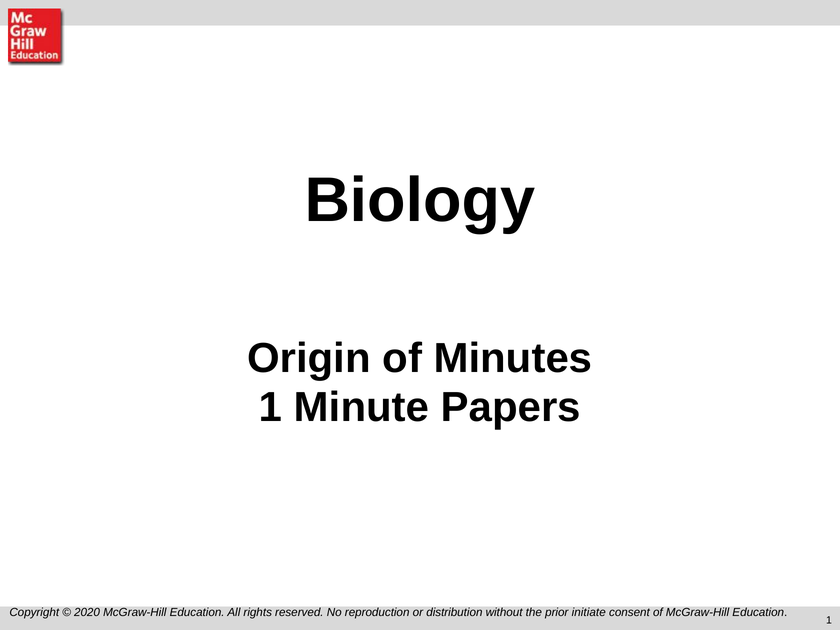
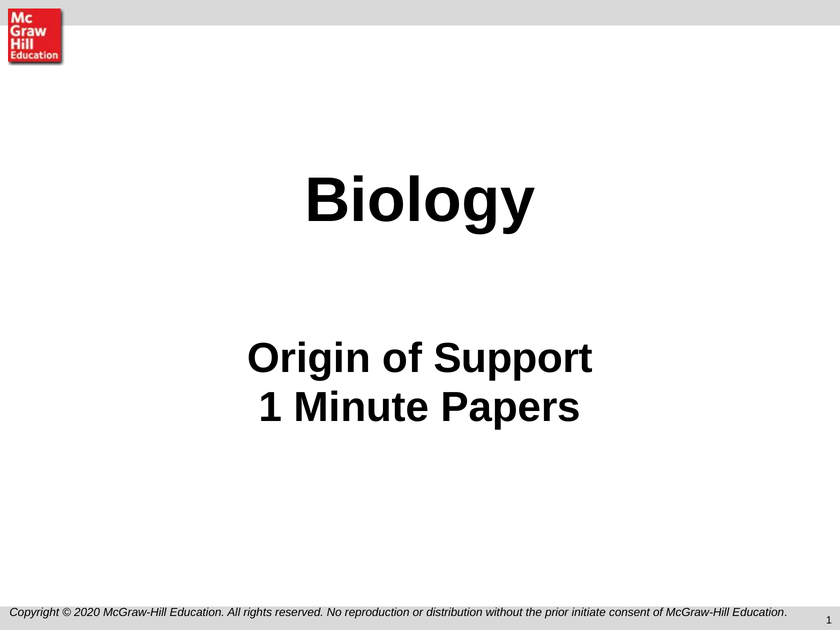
Minutes: Minutes -> Support (513, 358)
